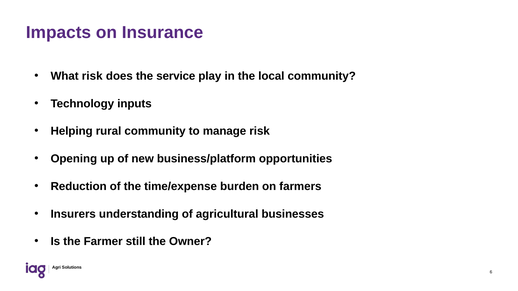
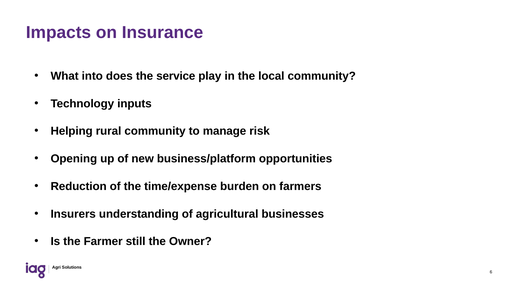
What risk: risk -> into (92, 76)
